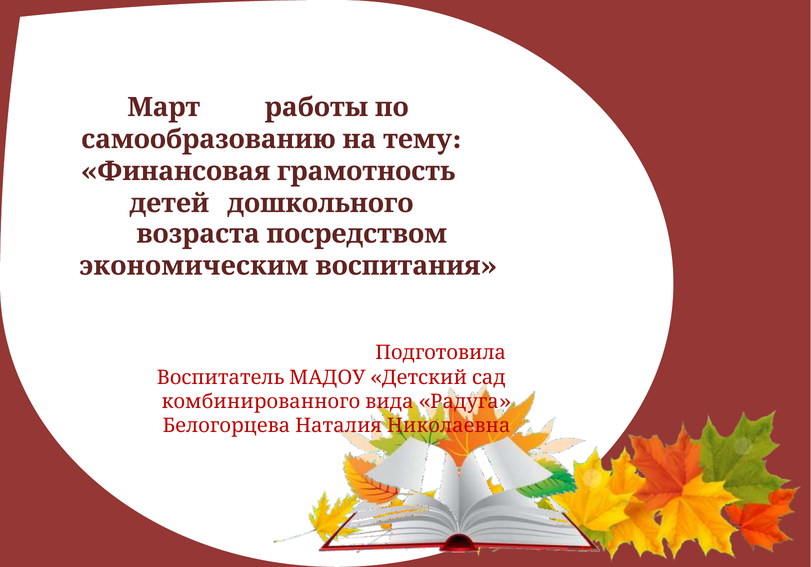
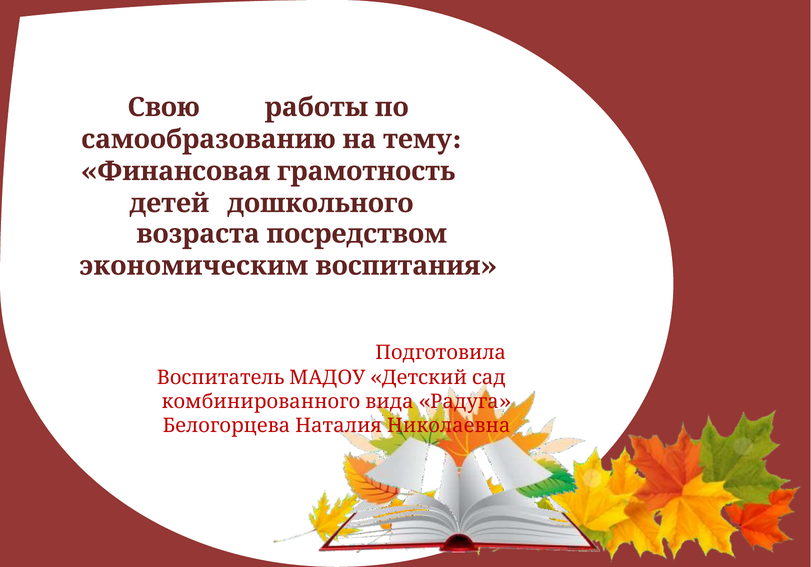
Март: Март -> Свою (164, 107)
